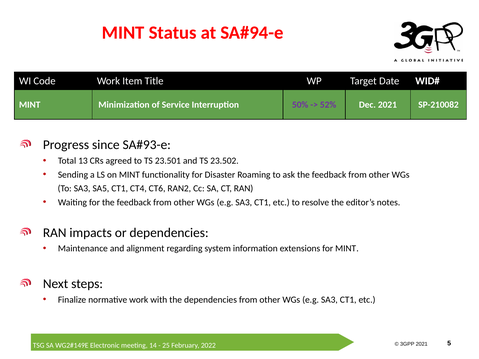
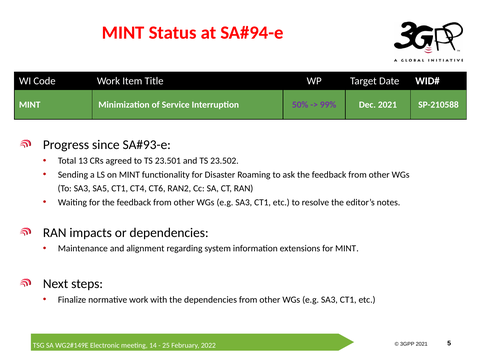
52%: 52% -> 99% (328, 105)
SP-210082: SP-210082 -> SP-210588 (438, 105)
